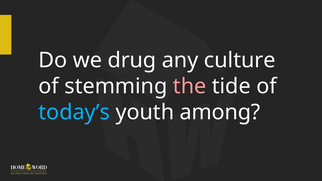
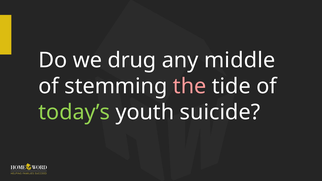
culture: culture -> middle (240, 60)
today’s colour: light blue -> light green (74, 112)
among: among -> suicide (220, 112)
